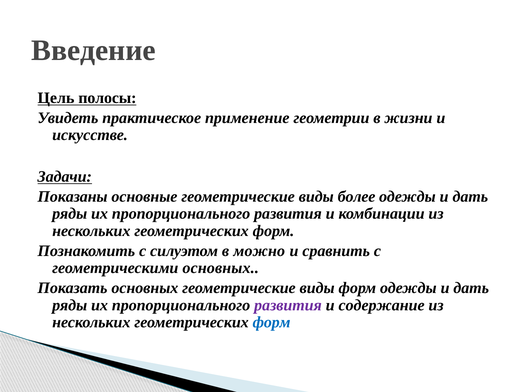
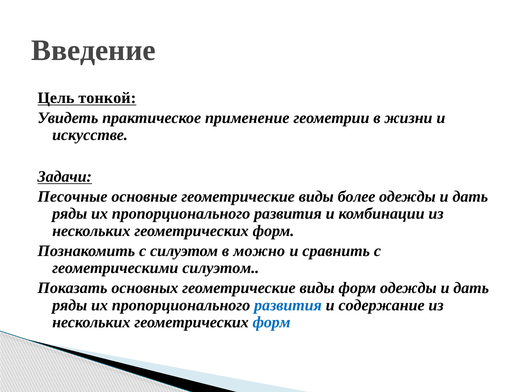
полосы: полосы -> тонкой (107, 98)
Показаны: Показаны -> Песочные (73, 197)
геометрическими основных: основных -> силуэтом (221, 268)
развития colour: purple -> blue (288, 305)
